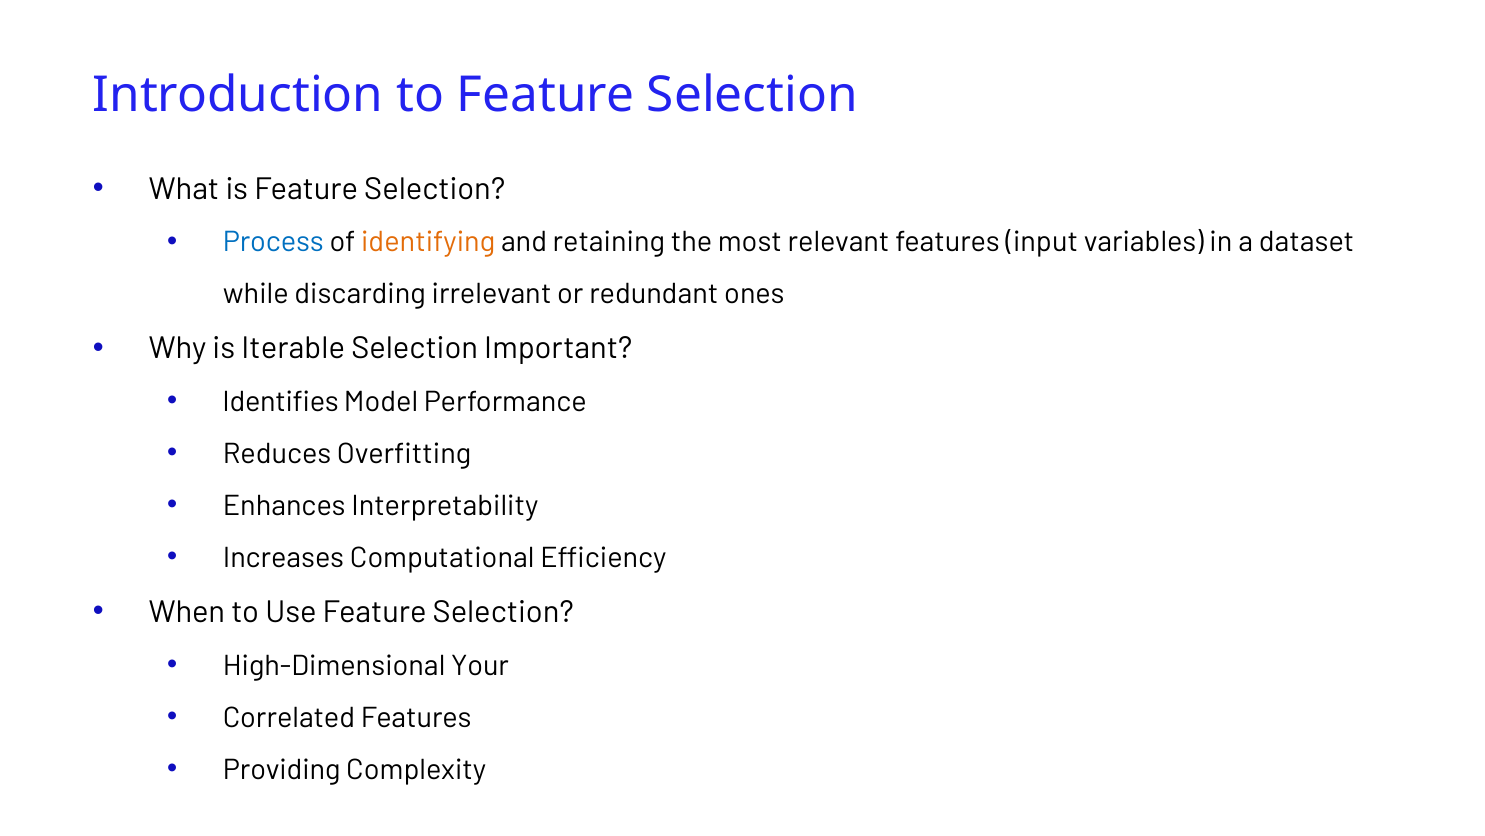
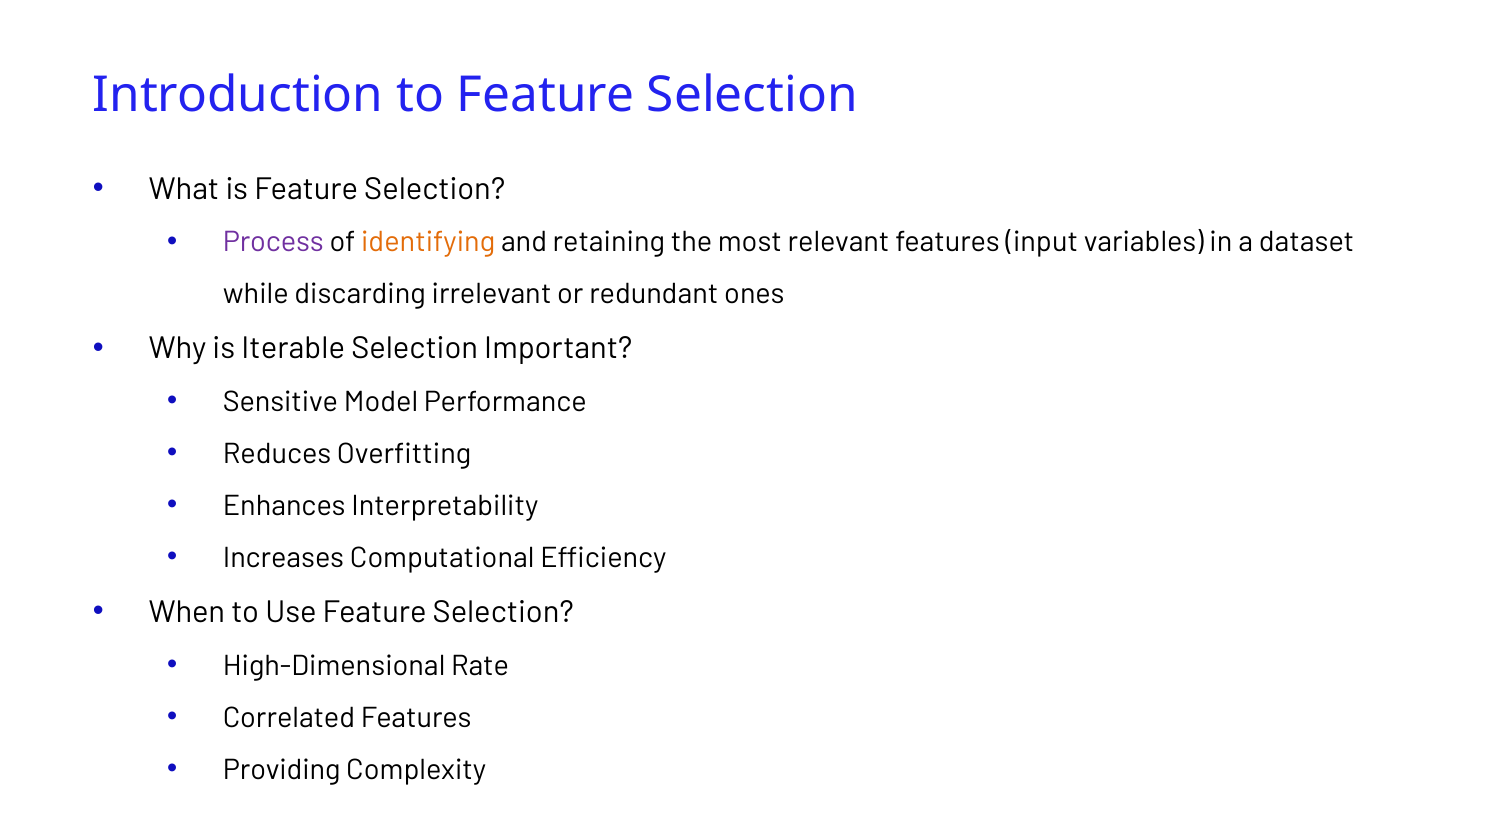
Process colour: blue -> purple (273, 242)
Identifies: Identifies -> Sensitive (280, 402)
Your: Your -> Rate (480, 665)
